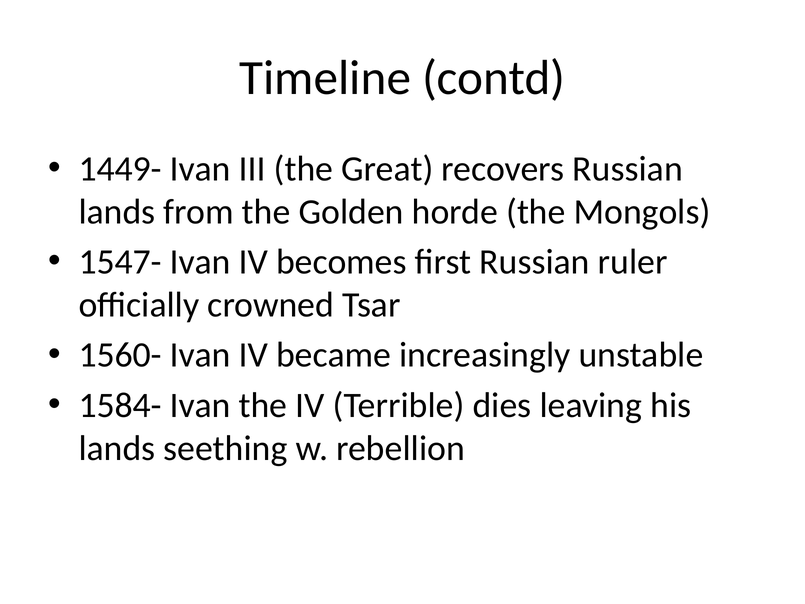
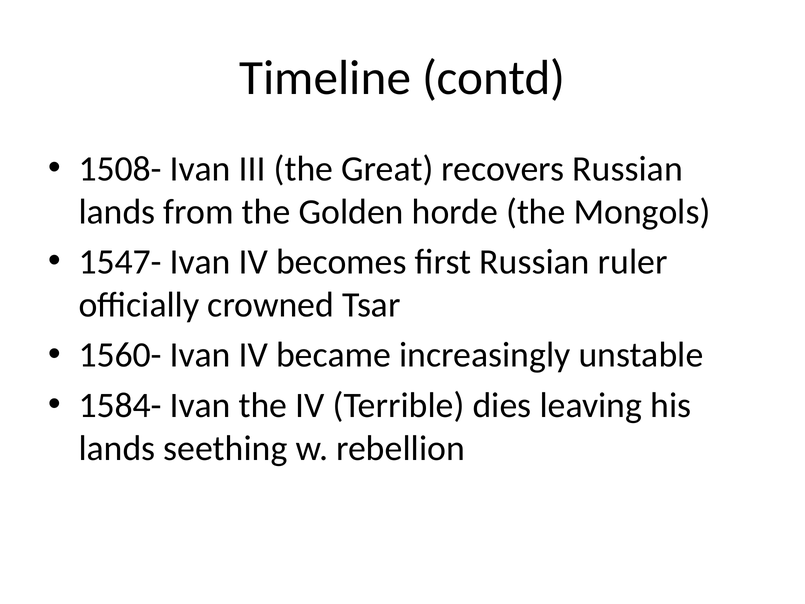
1449-: 1449- -> 1508- (120, 169)
